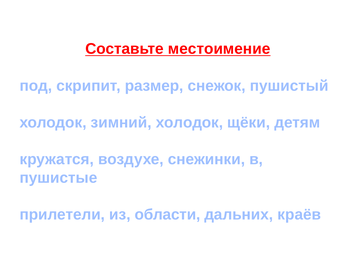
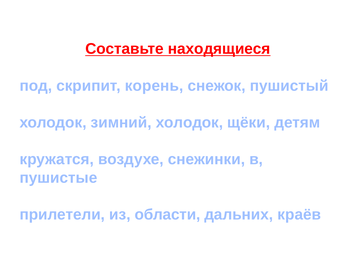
местоимение: местоимение -> находящиеся (219, 49)
размер: размер -> корень (154, 86)
